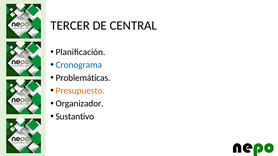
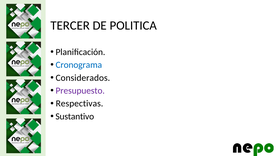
CENTRAL: CENTRAL -> POLITICA (133, 26)
Problemáticas: Problemáticas -> Considerados (83, 78)
Presupuesto colour: orange -> purple (80, 91)
Organizador: Organizador -> Respectivas (80, 104)
